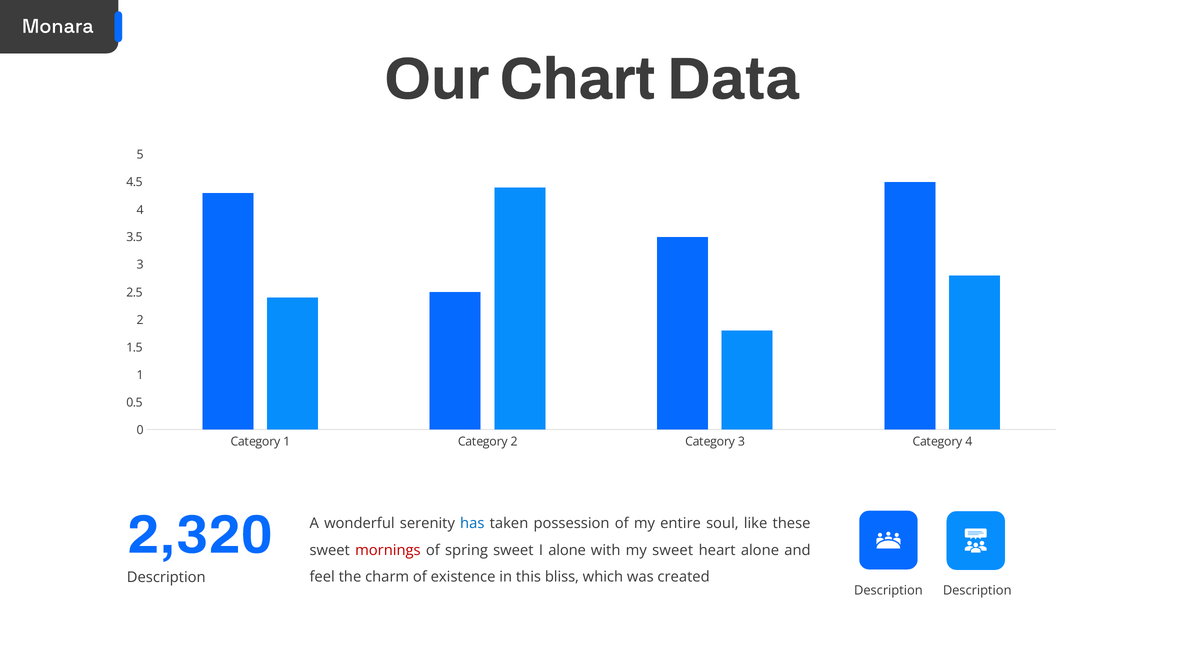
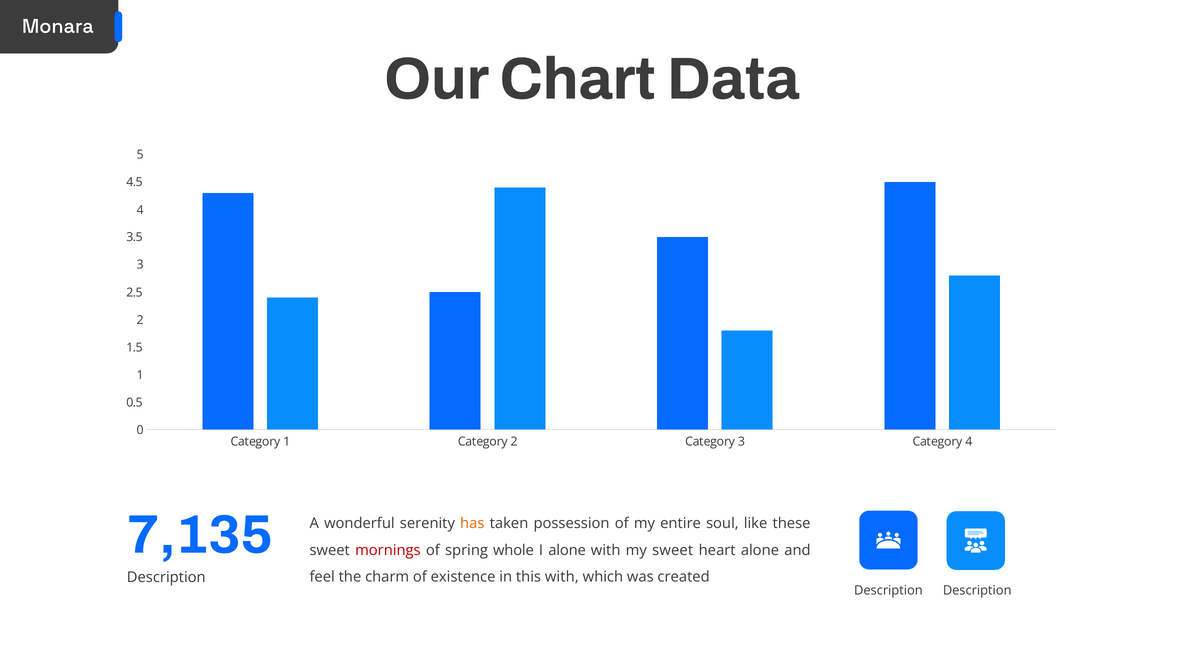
has colour: blue -> orange (472, 523)
2,320: 2,320 -> 7,135 (200, 535)
spring sweet: sweet -> whole (513, 550)
this bliss: bliss -> with (562, 577)
